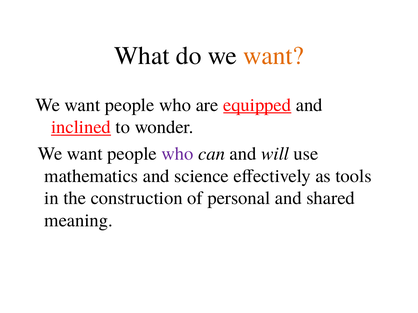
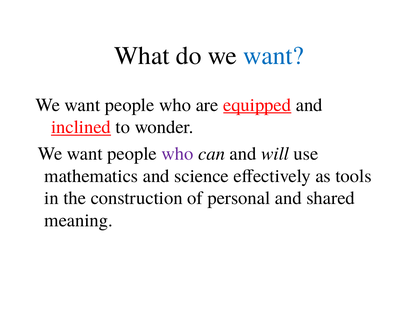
want colour: orange -> blue (273, 56)
